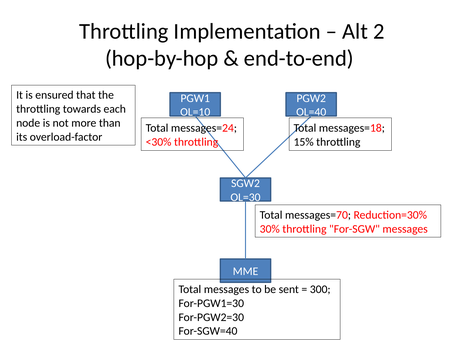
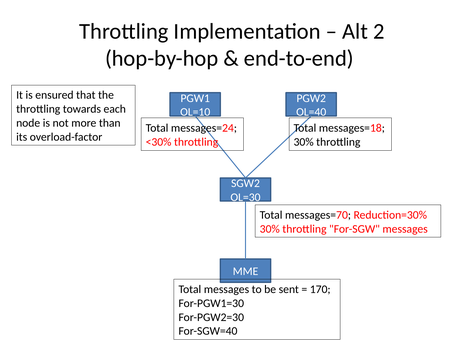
15%: 15% -> 30% (304, 142)
300: 300 -> 170 (320, 289)
